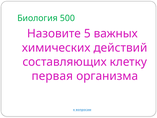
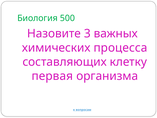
5: 5 -> 3 (87, 34)
действий: действий -> процесса (120, 48)
